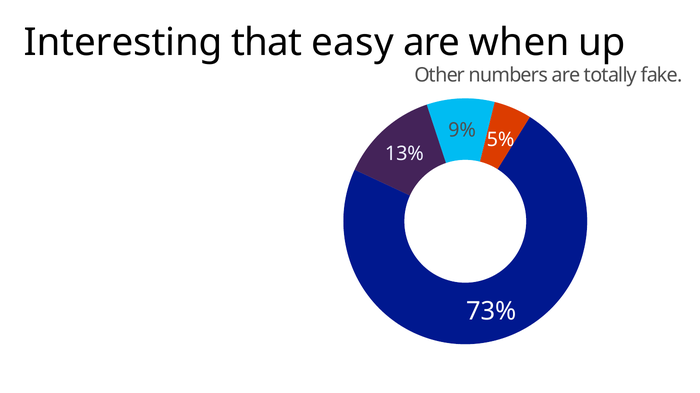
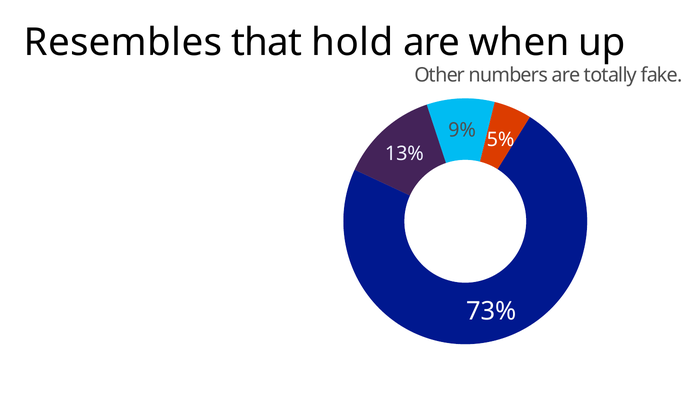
Interesting: Interesting -> Resembles (123, 42)
easy: easy -> hold (352, 42)
